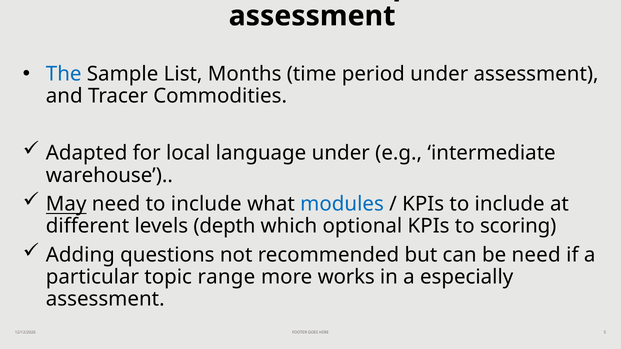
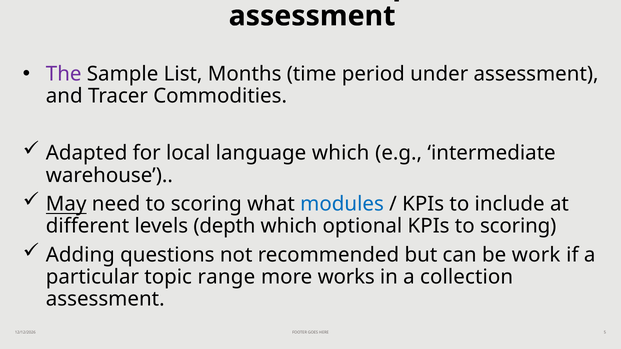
The colour: blue -> purple (64, 74)
language under: under -> which (341, 153)
need to include: include -> scoring (206, 204)
be need: need -> work (536, 255)
especially: especially -> collection (467, 277)
